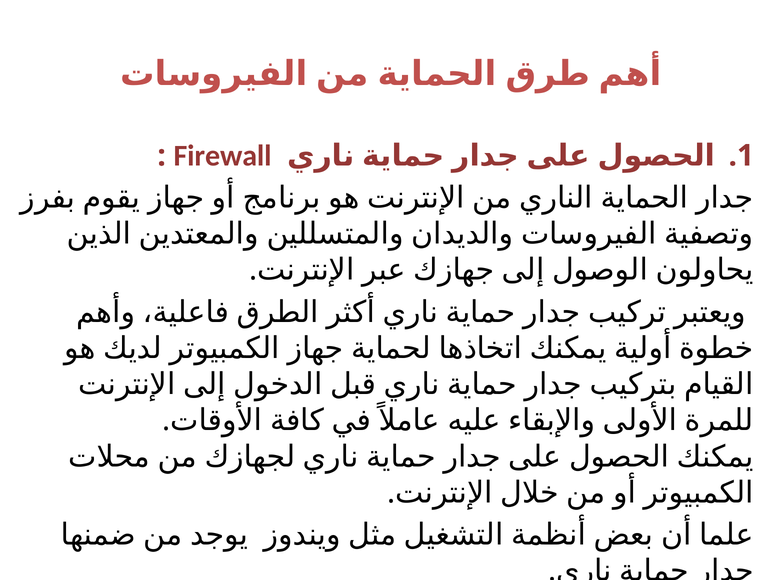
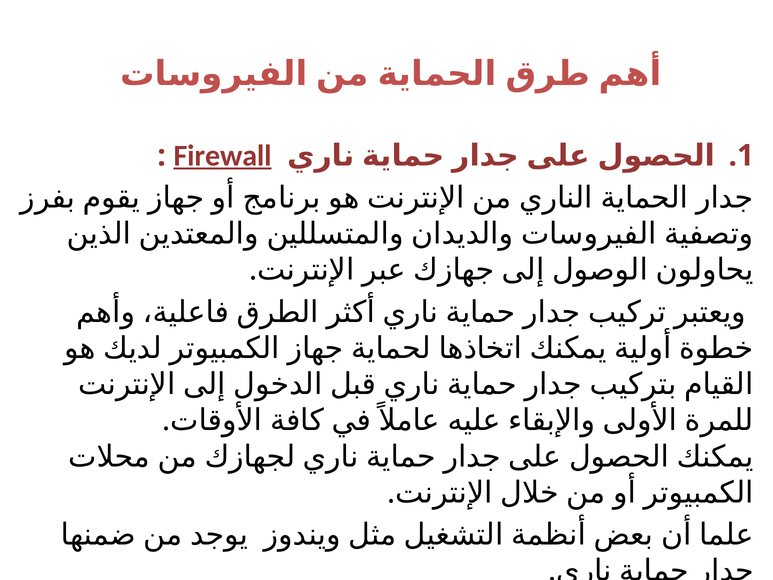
Firewall underline: none -> present (223, 156)
